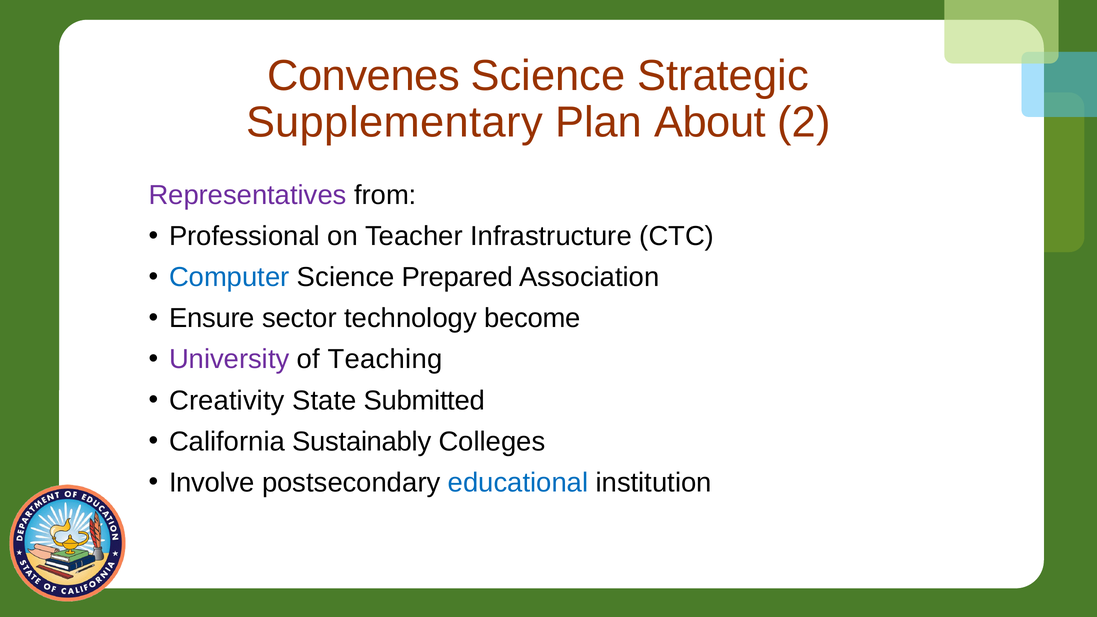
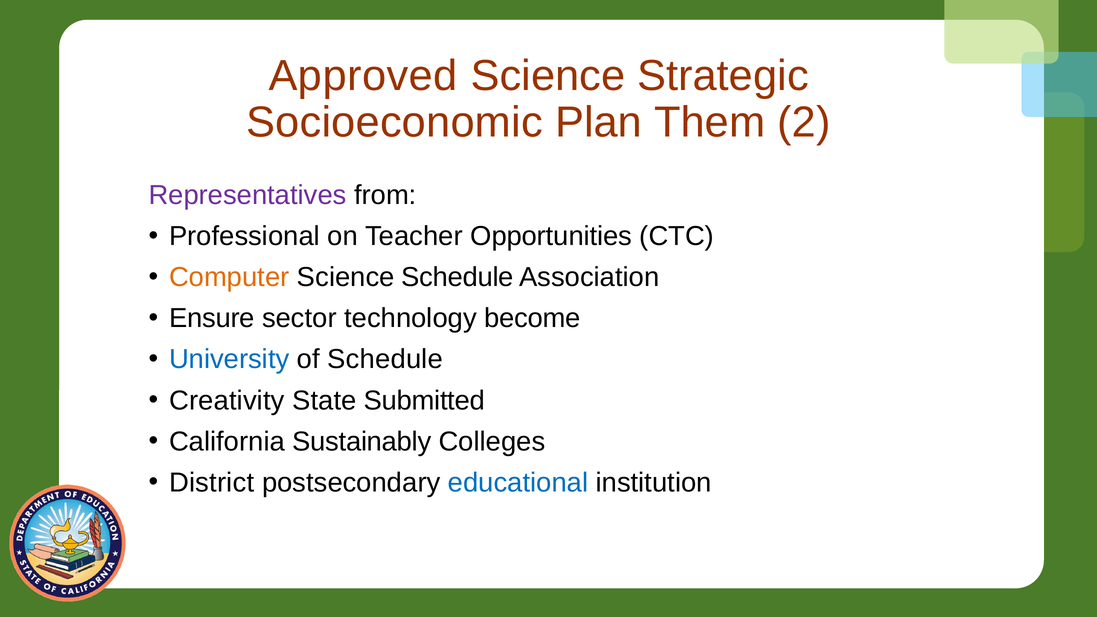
Convenes: Convenes -> Approved (363, 76)
Supplementary: Supplementary -> Socioeconomic (395, 123)
About: About -> Them (710, 123)
Infrastructure: Infrastructure -> Opportunities (551, 236)
Computer colour: blue -> orange (229, 277)
Science Prepared: Prepared -> Schedule (457, 277)
University colour: purple -> blue (229, 359)
of Teaching: Teaching -> Schedule (385, 359)
Involve: Involve -> District (212, 483)
